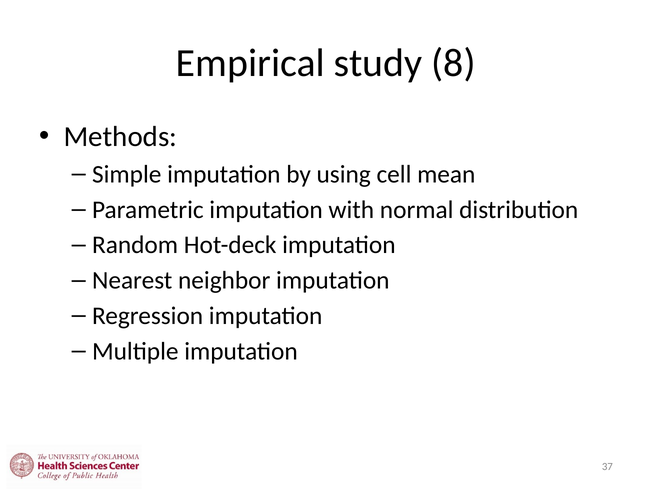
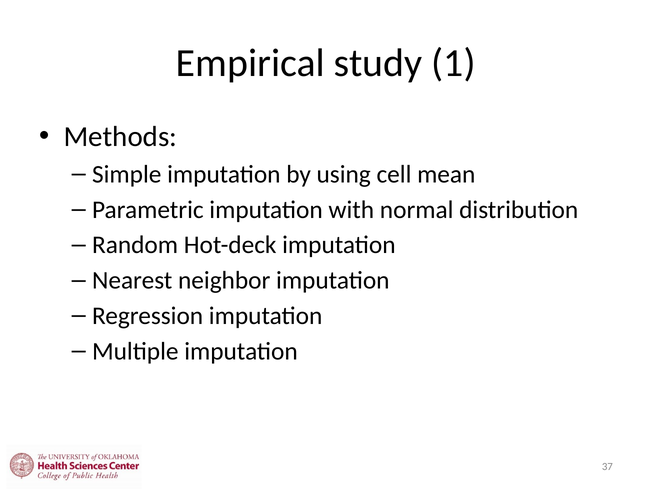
8: 8 -> 1 (453, 63)
